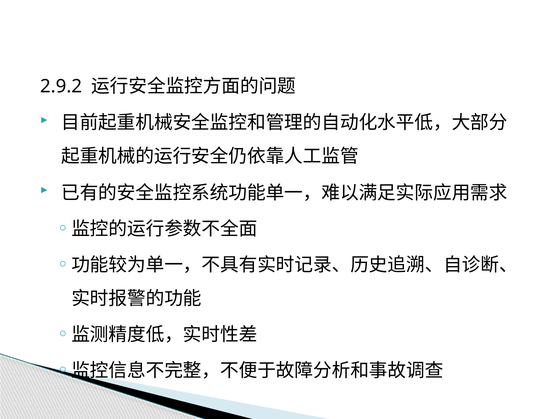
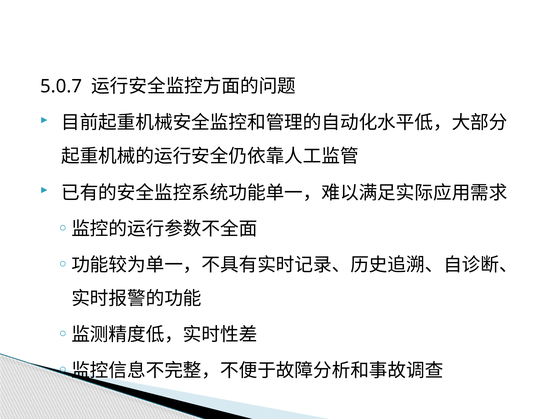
2.9.2: 2.9.2 -> 5.0.7 (61, 86)
